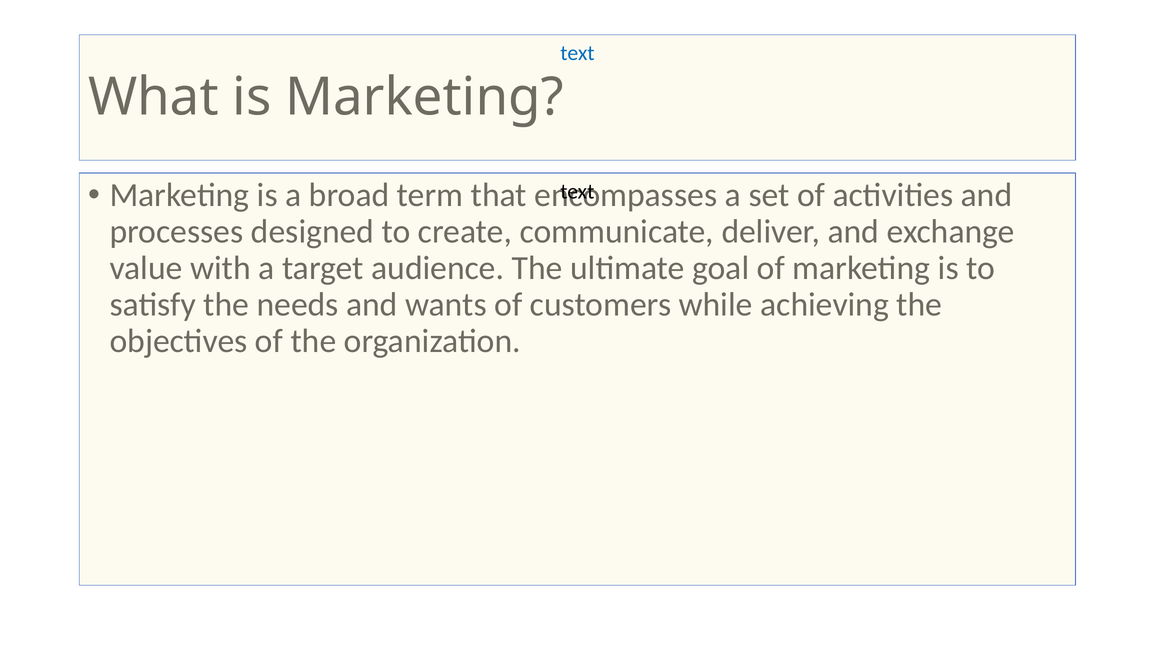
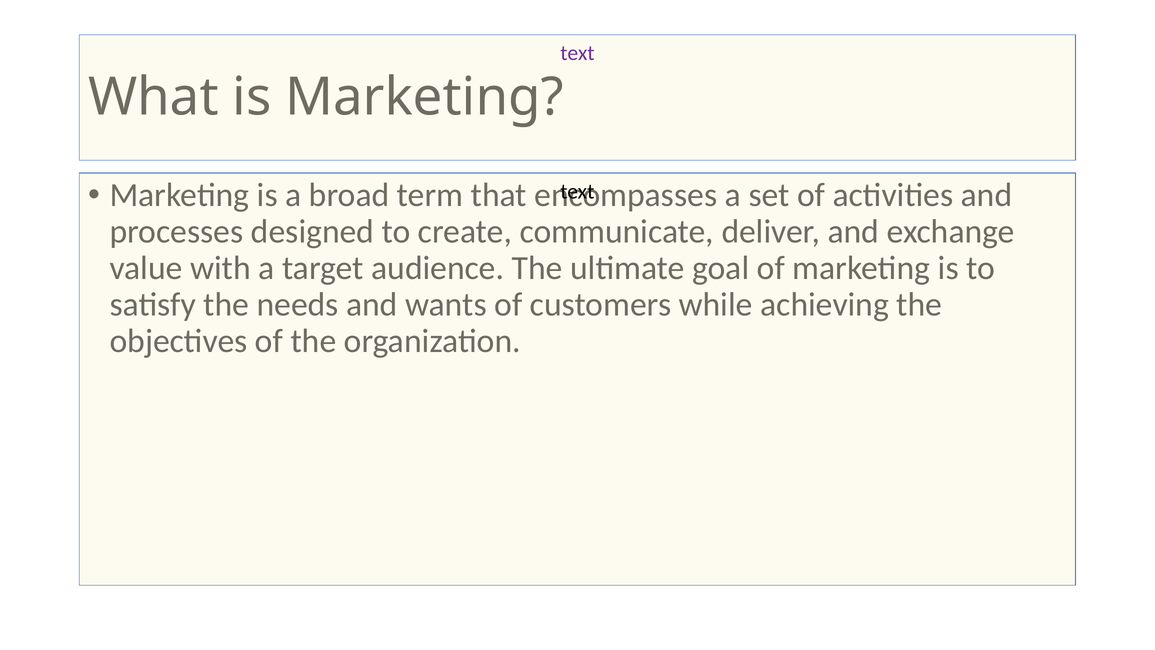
text colour: blue -> purple (577, 53)
